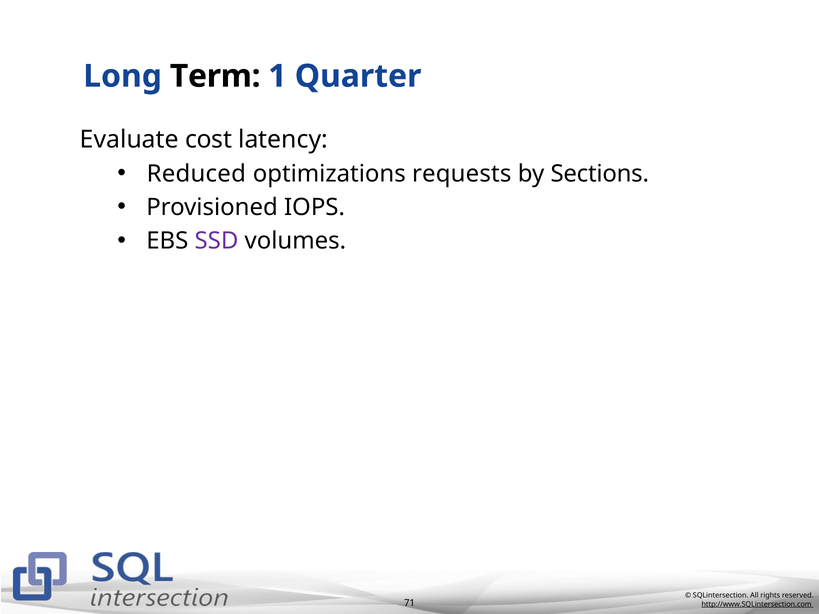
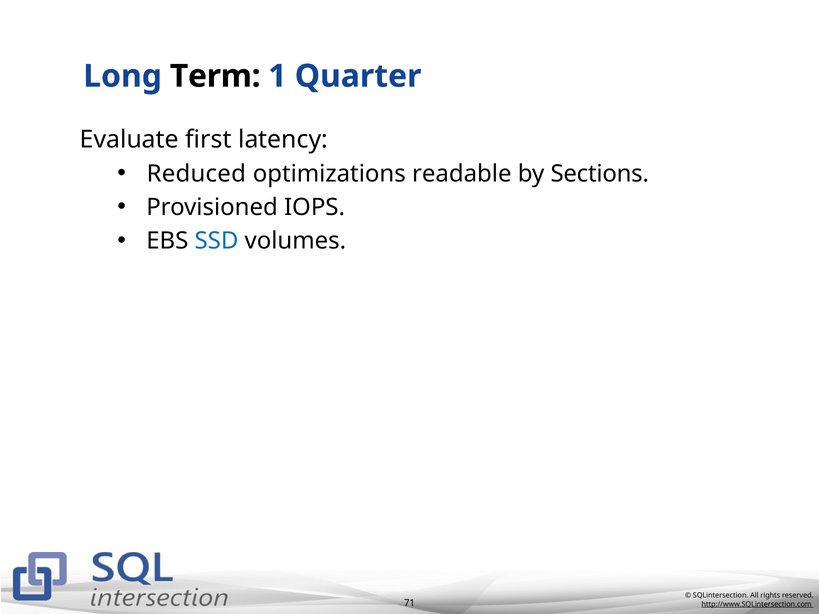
cost: cost -> first (208, 140)
requests: requests -> readable (462, 174)
SSD colour: purple -> blue (216, 241)
